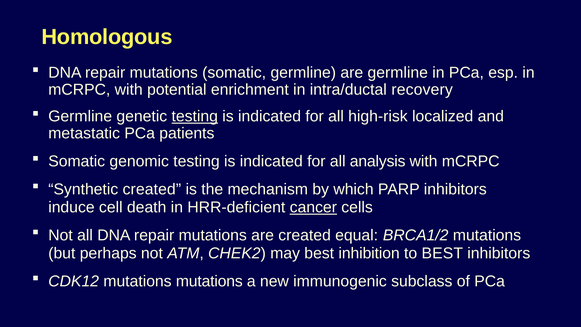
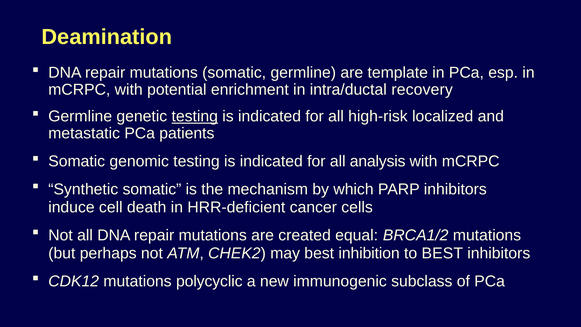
Homologous: Homologous -> Deamination (107, 37)
are germline: germline -> template (398, 73)
Synthetic created: created -> somatic (152, 189)
cancer underline: present -> none (313, 207)
mutations mutations: mutations -> polycyclic (209, 281)
